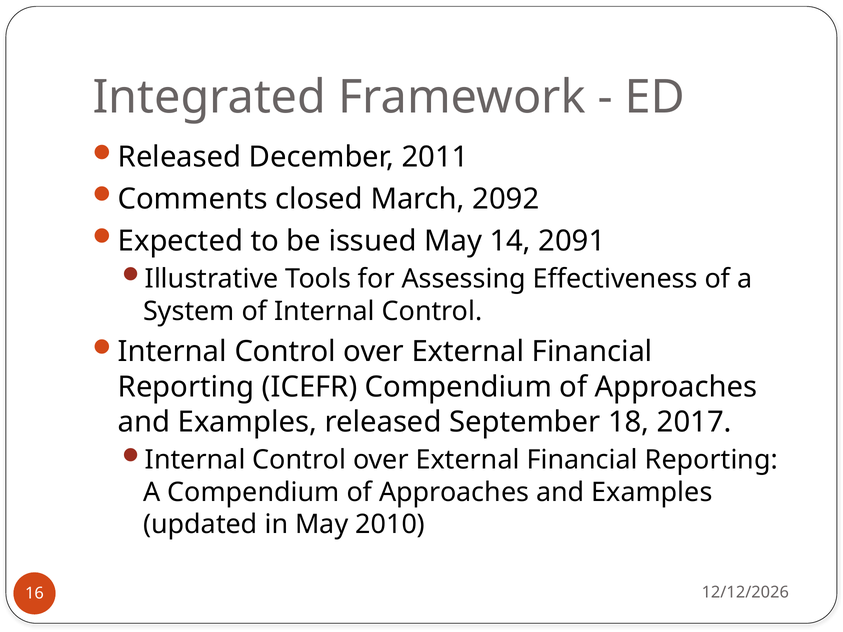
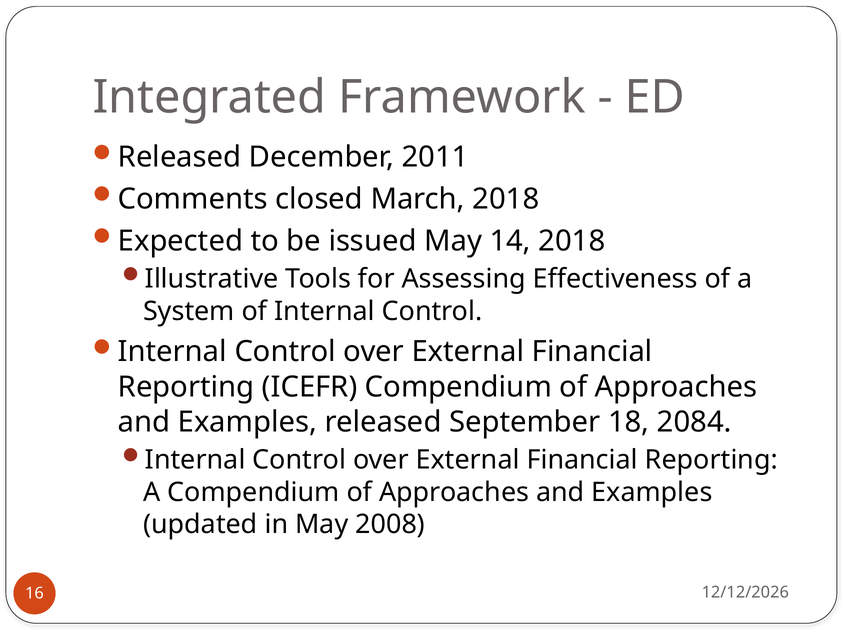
March 2092: 2092 -> 2018 (506, 199)
14 2091: 2091 -> 2018 (572, 241)
2017: 2017 -> 2084 (694, 422)
2010: 2010 -> 2008 (390, 525)
